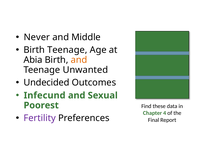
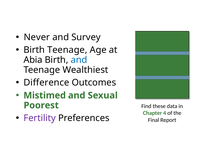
Middle: Middle -> Survey (86, 37)
and colour: orange -> blue (79, 60)
Unwanted: Unwanted -> Wealthiest (85, 70)
Undecided: Undecided -> Difference (46, 83)
Infecund: Infecund -> Mistimed (45, 96)
